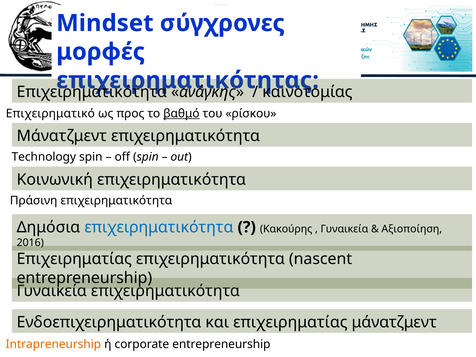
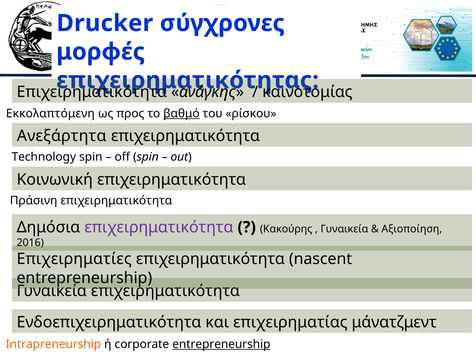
Mindset: Mindset -> Drucker (105, 23)
Επιχειρηματικό: Επιχειρηματικό -> Εκκολαπτόμενη (50, 113)
Μάνατζμεντ: Μάνατζμεντ -> Ανεξάρτητα (62, 136)
επιχειρηματικότητα colour: blue -> purple (159, 227)
Επιχειρηματίας: Επιχειρηματίας -> Επιχειρηματίες (74, 259)
entrepreneurship underline: none -> present (221, 344)
